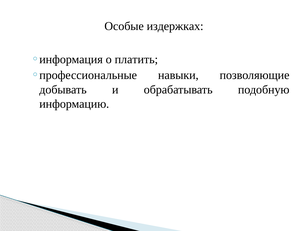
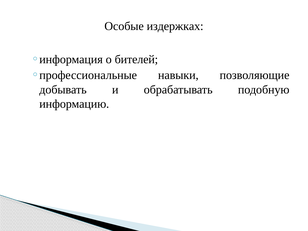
платить: платить -> бителей (136, 59)
